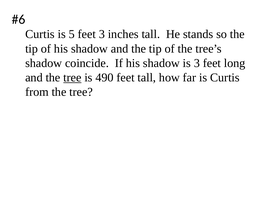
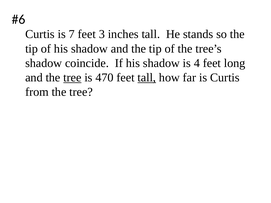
5: 5 -> 7 (72, 34)
is 3: 3 -> 4 (197, 63)
490: 490 -> 470 (104, 78)
tall underline: none -> present (147, 78)
